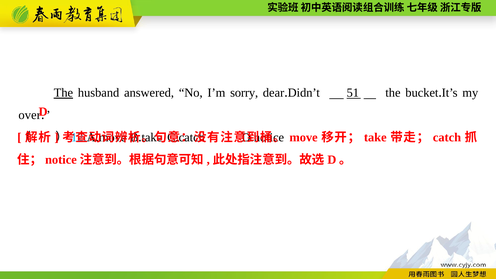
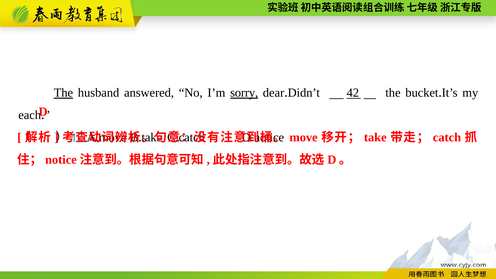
sorry underline: none -> present (244, 93)
51: 51 -> 42 (353, 93)
over: over -> each (30, 115)
